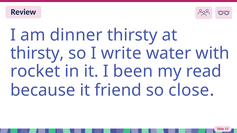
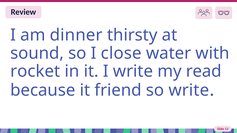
thirsty: thirsty -> sound (37, 53)
write: write -> close (121, 53)
I been: been -> write (133, 71)
so close: close -> write (189, 90)
